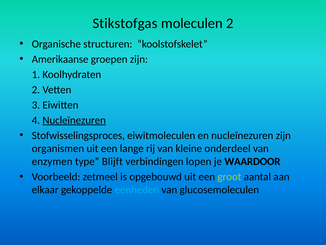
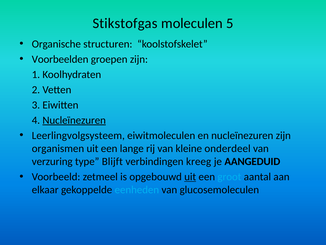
moleculen 2: 2 -> 5 (230, 23)
Amerikaanse: Amerikaanse -> Voorbeelden (60, 59)
Stofwisselingsproces: Stofwisselingsproces -> Leerlingvolgsysteem (78, 135)
enzymen: enzymen -> verzuring (52, 161)
lopen: lopen -> kreeg (199, 161)
WAARDOOR: WAARDOOR -> AANGEDUID (252, 161)
uit underline: none -> present (190, 176)
groot colour: light green -> light blue (229, 176)
